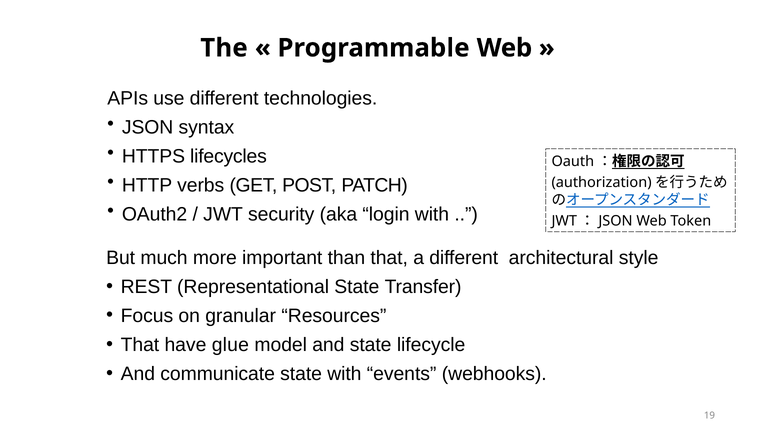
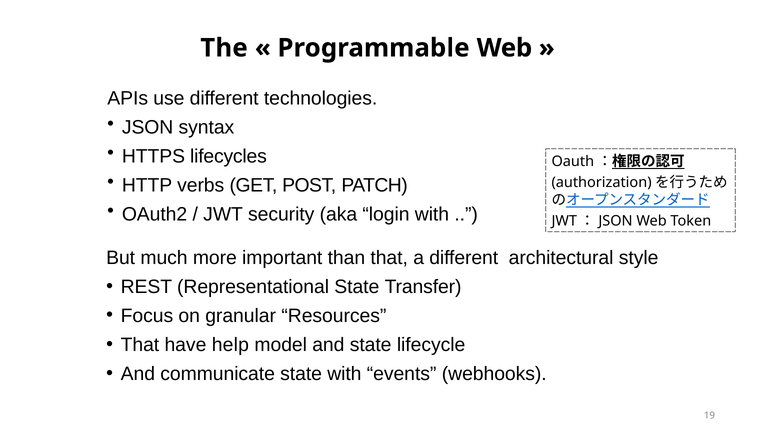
glue: glue -> help (230, 344)
